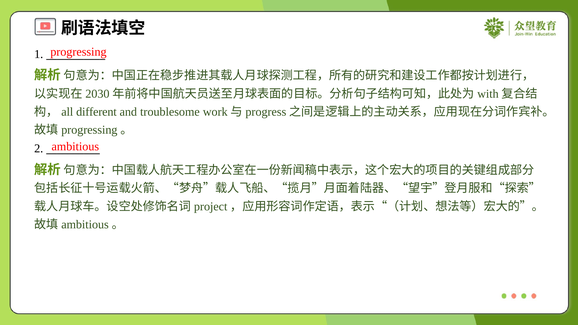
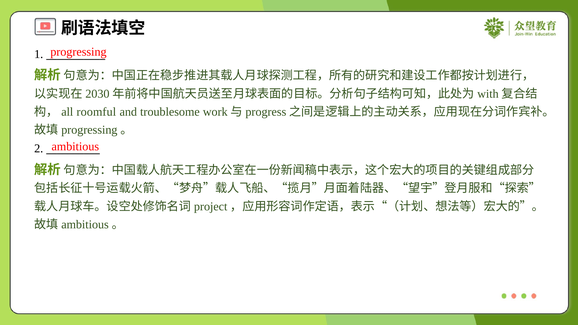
different: different -> roomful (96, 112)
